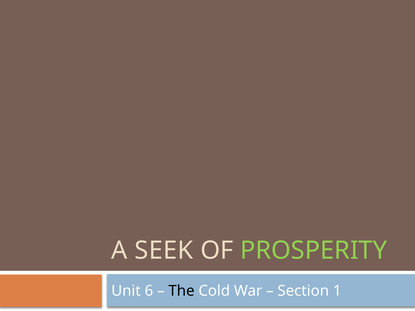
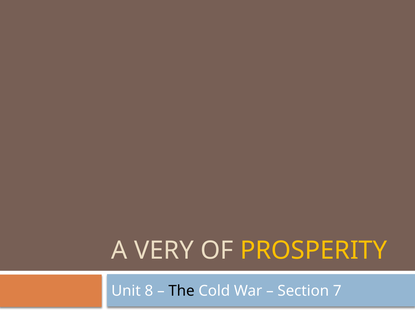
SEEK: SEEK -> VERY (164, 251)
PROSPERITY colour: light green -> yellow (314, 251)
6: 6 -> 8 (149, 291)
1: 1 -> 7 (337, 291)
